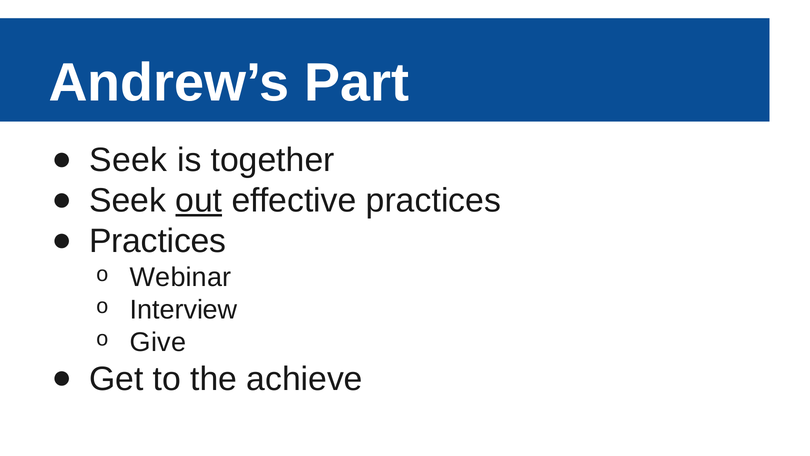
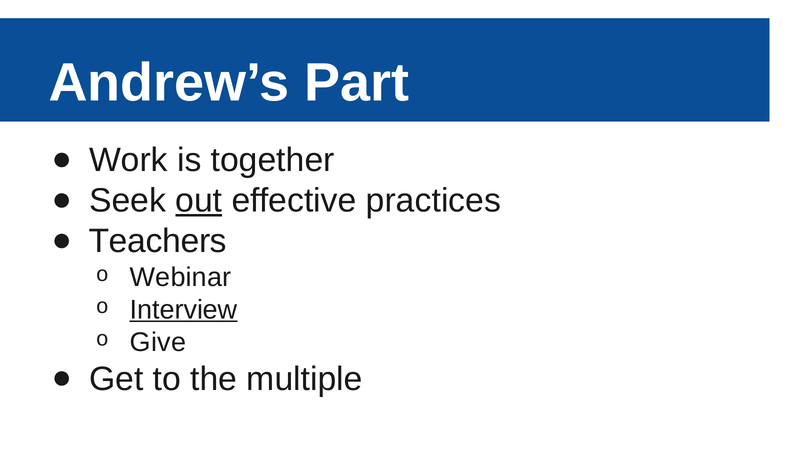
Seek: Seek -> Work (128, 160)
Practices: Practices -> Teachers (158, 241)
Interview underline: none -> present (184, 309)
achieve: achieve -> multiple (305, 379)
